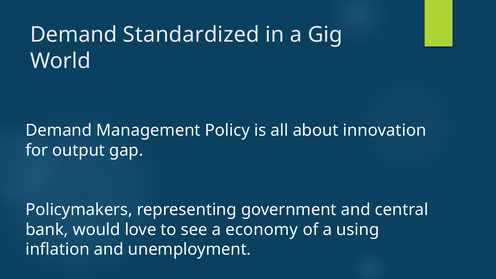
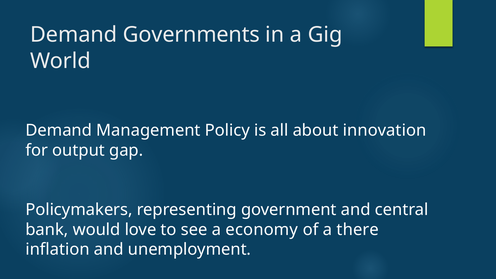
Standardized: Standardized -> Governments (191, 35)
using: using -> there (358, 230)
